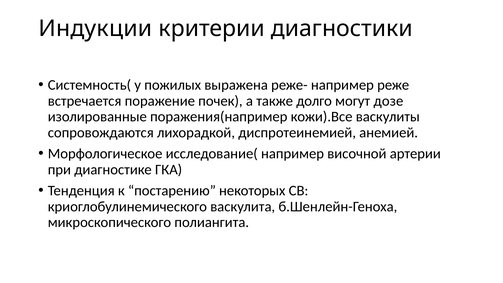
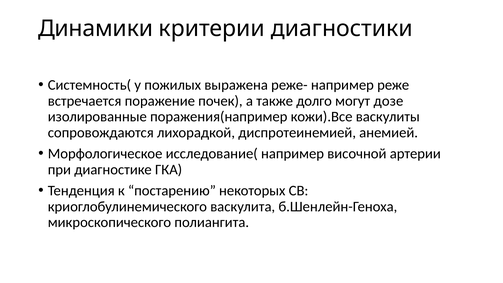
Индукции: Индукции -> Динамики (96, 28)
